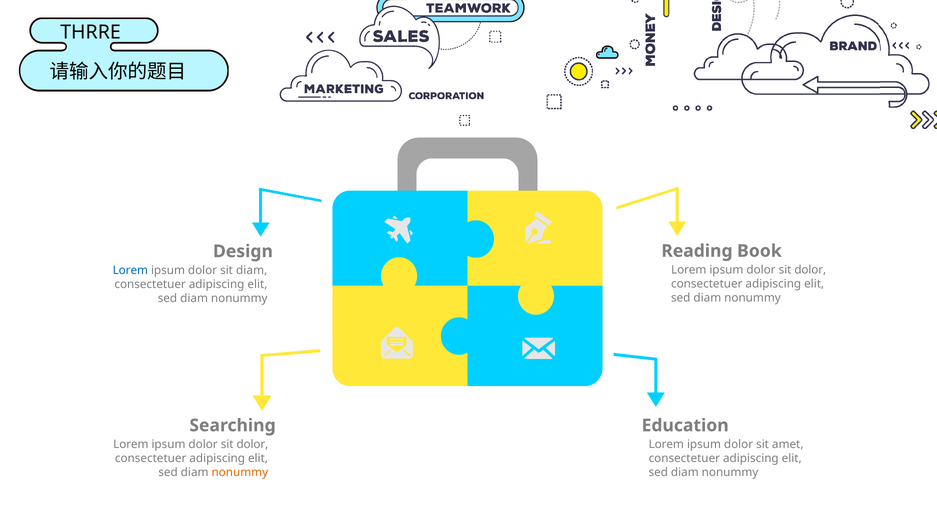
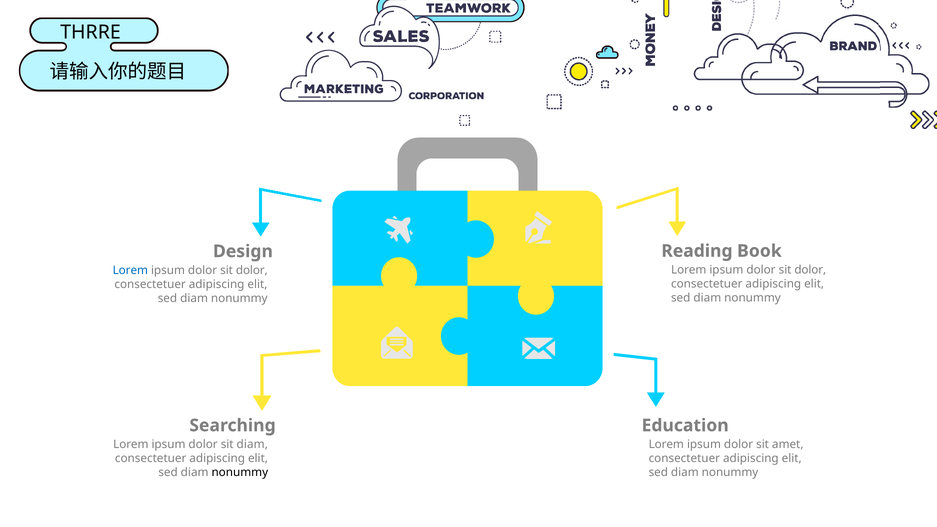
diam: diam -> dolor (252, 270)
dolor: dolor -> diam (252, 445)
nonummy colour: orange -> black (240, 473)
